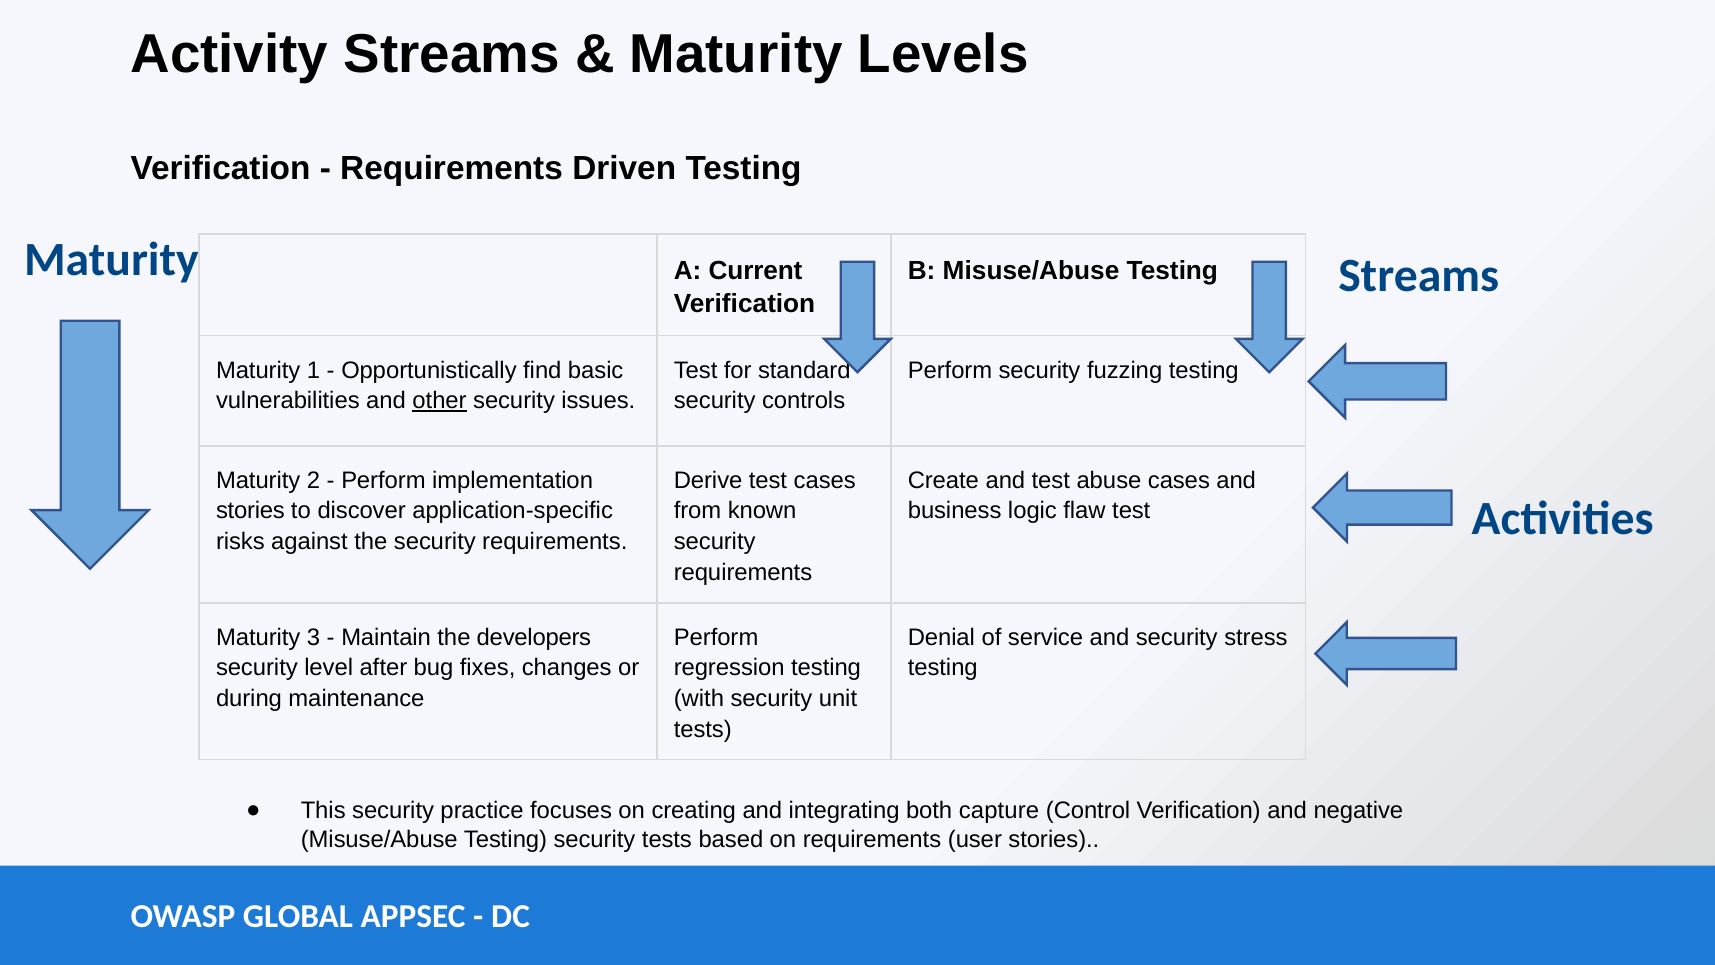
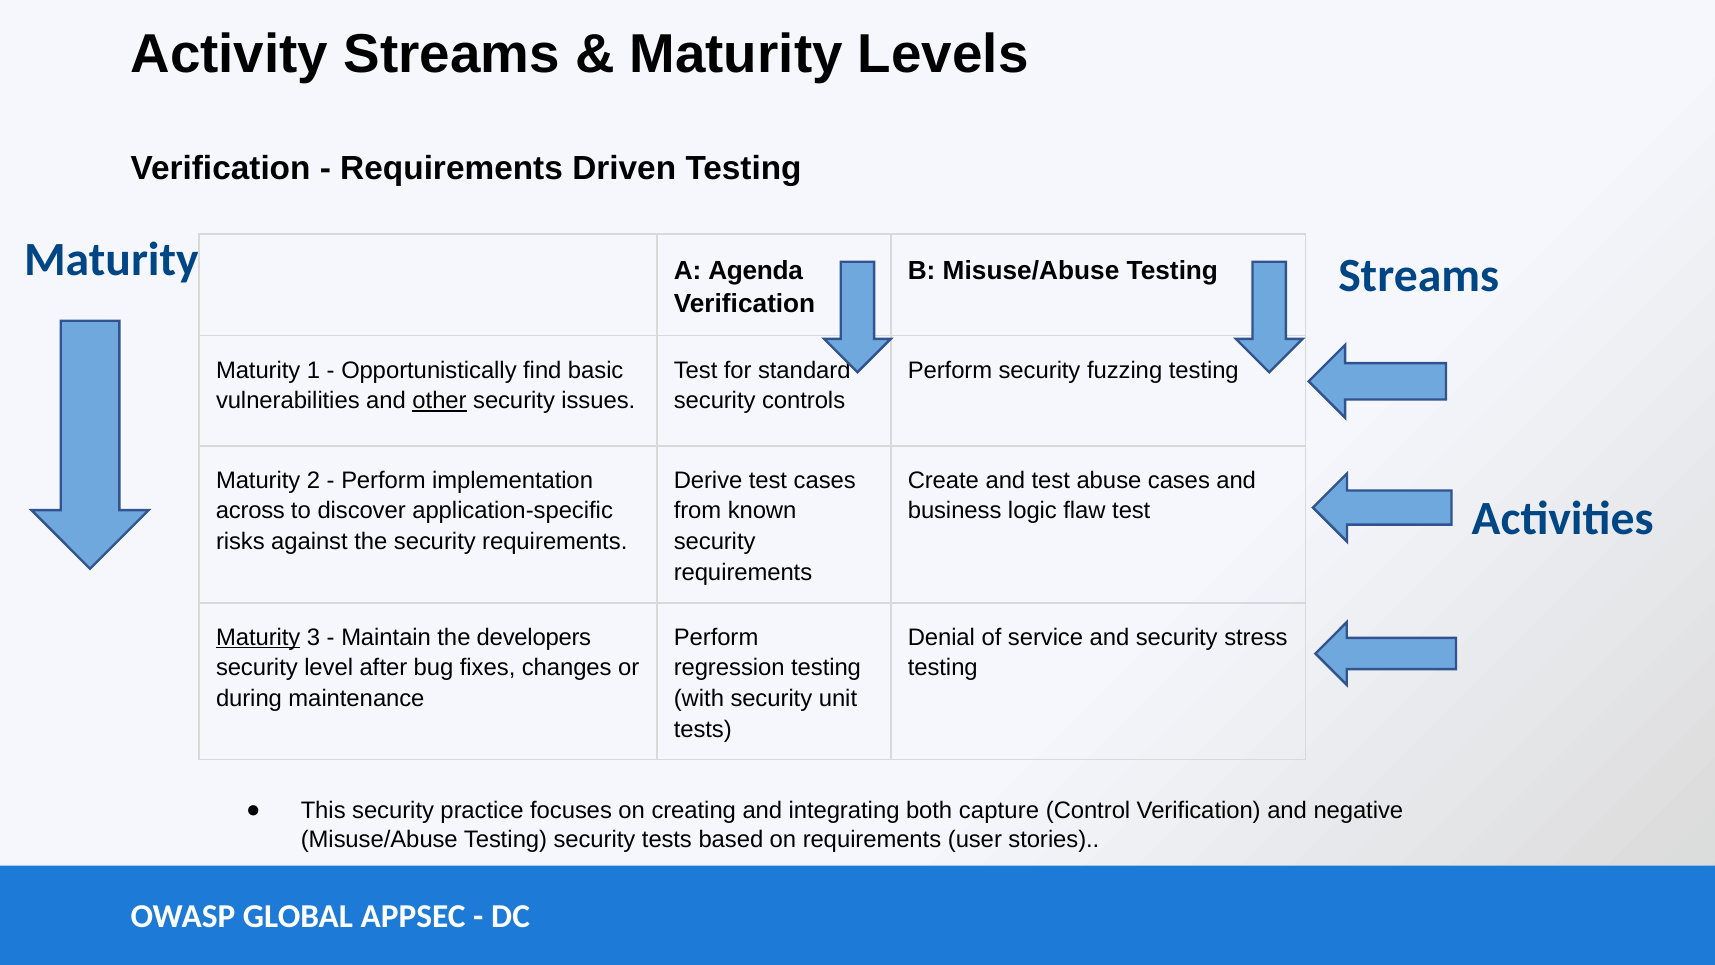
Current: Current -> Agenda (756, 271)
stories: stories -> across (250, 511)
Maturity underline: none -> present (258, 637)
